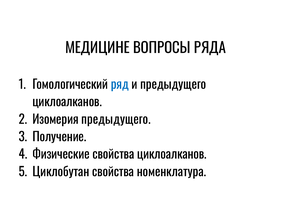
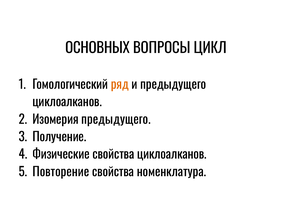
МЕДИЦИНЕ: МЕДИЦИНЕ -> ОСНОВНЫХ (98, 48)
РЯДА: РЯДА -> ЦИКЛ (210, 48)
ряд colour: blue -> orange (120, 85)
Циклобутан: Циклобутан -> Повторение (61, 172)
